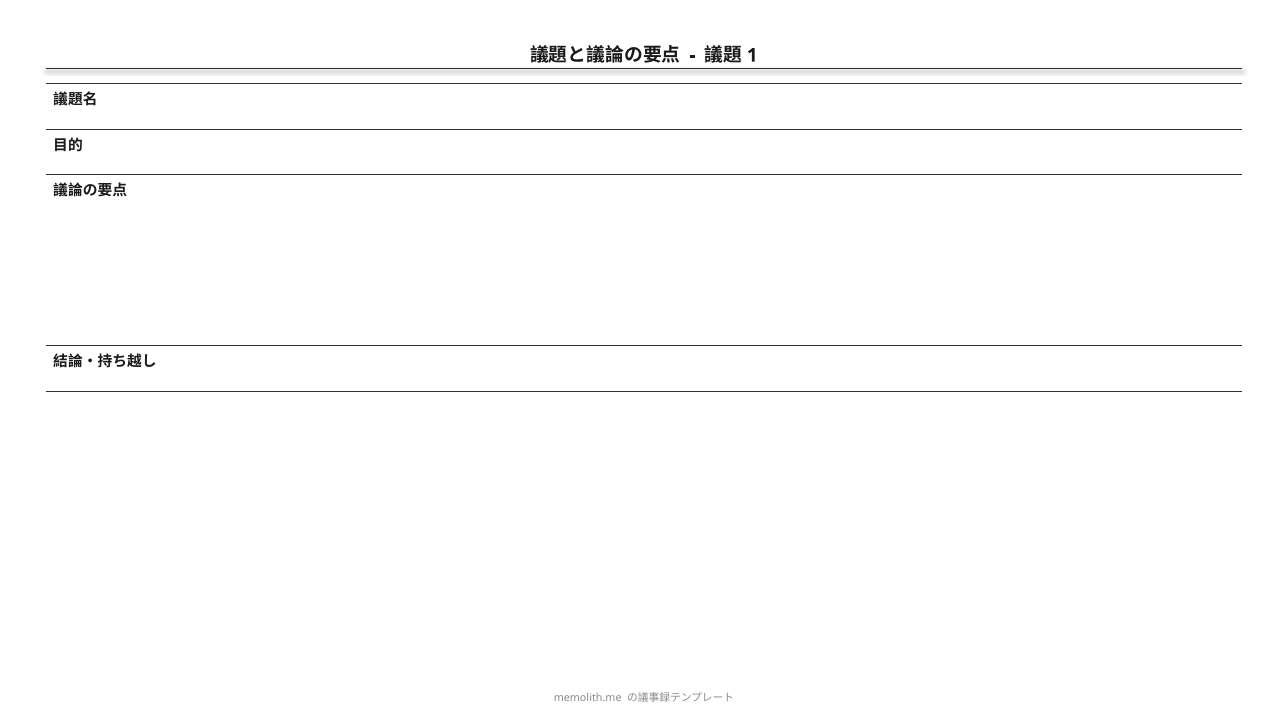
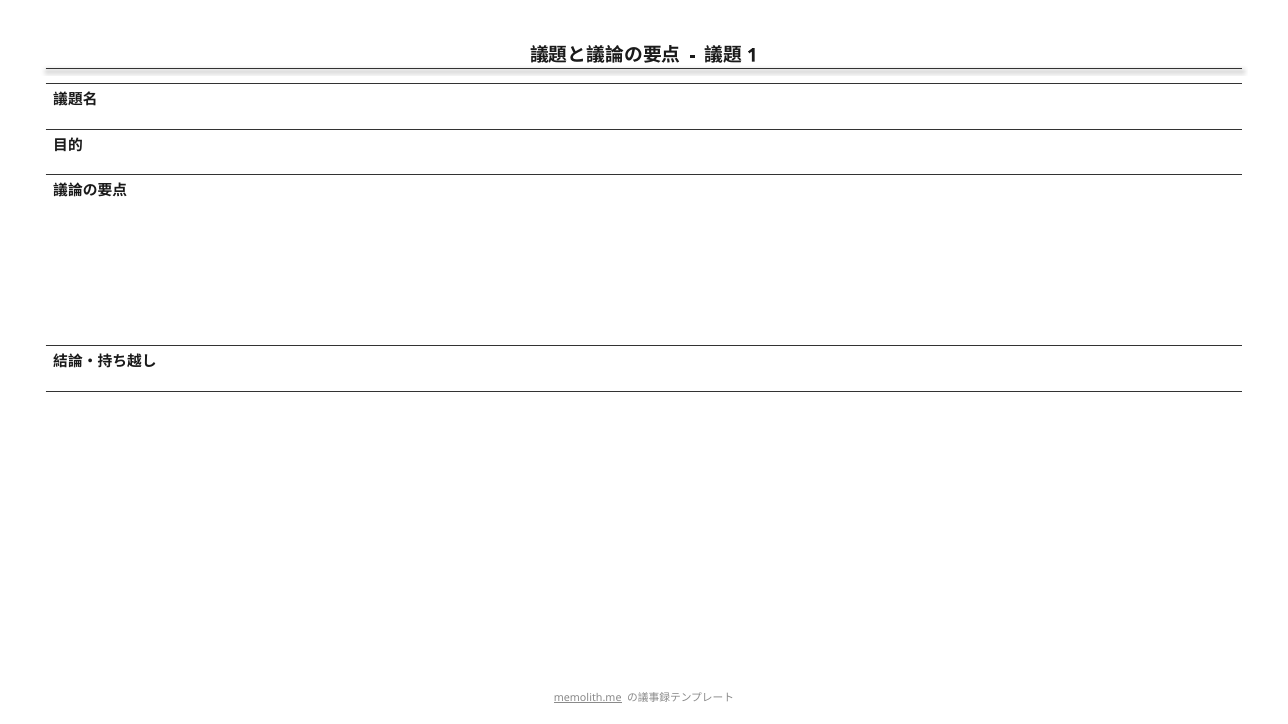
memolith.me underline: none -> present (588, 698)
